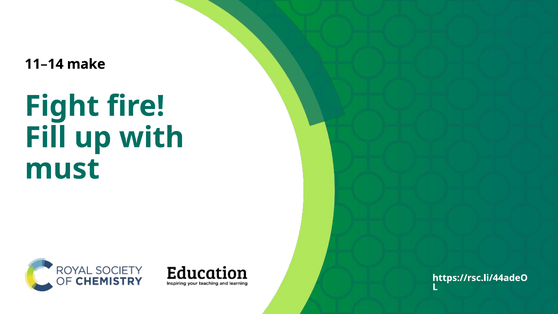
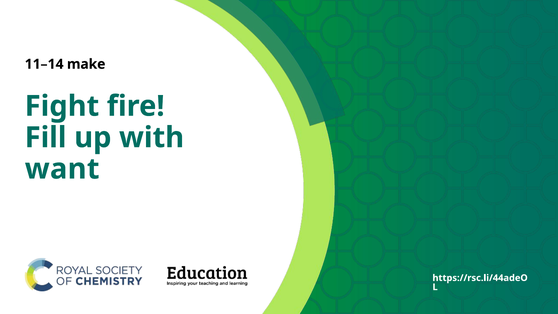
must: must -> want (62, 169)
